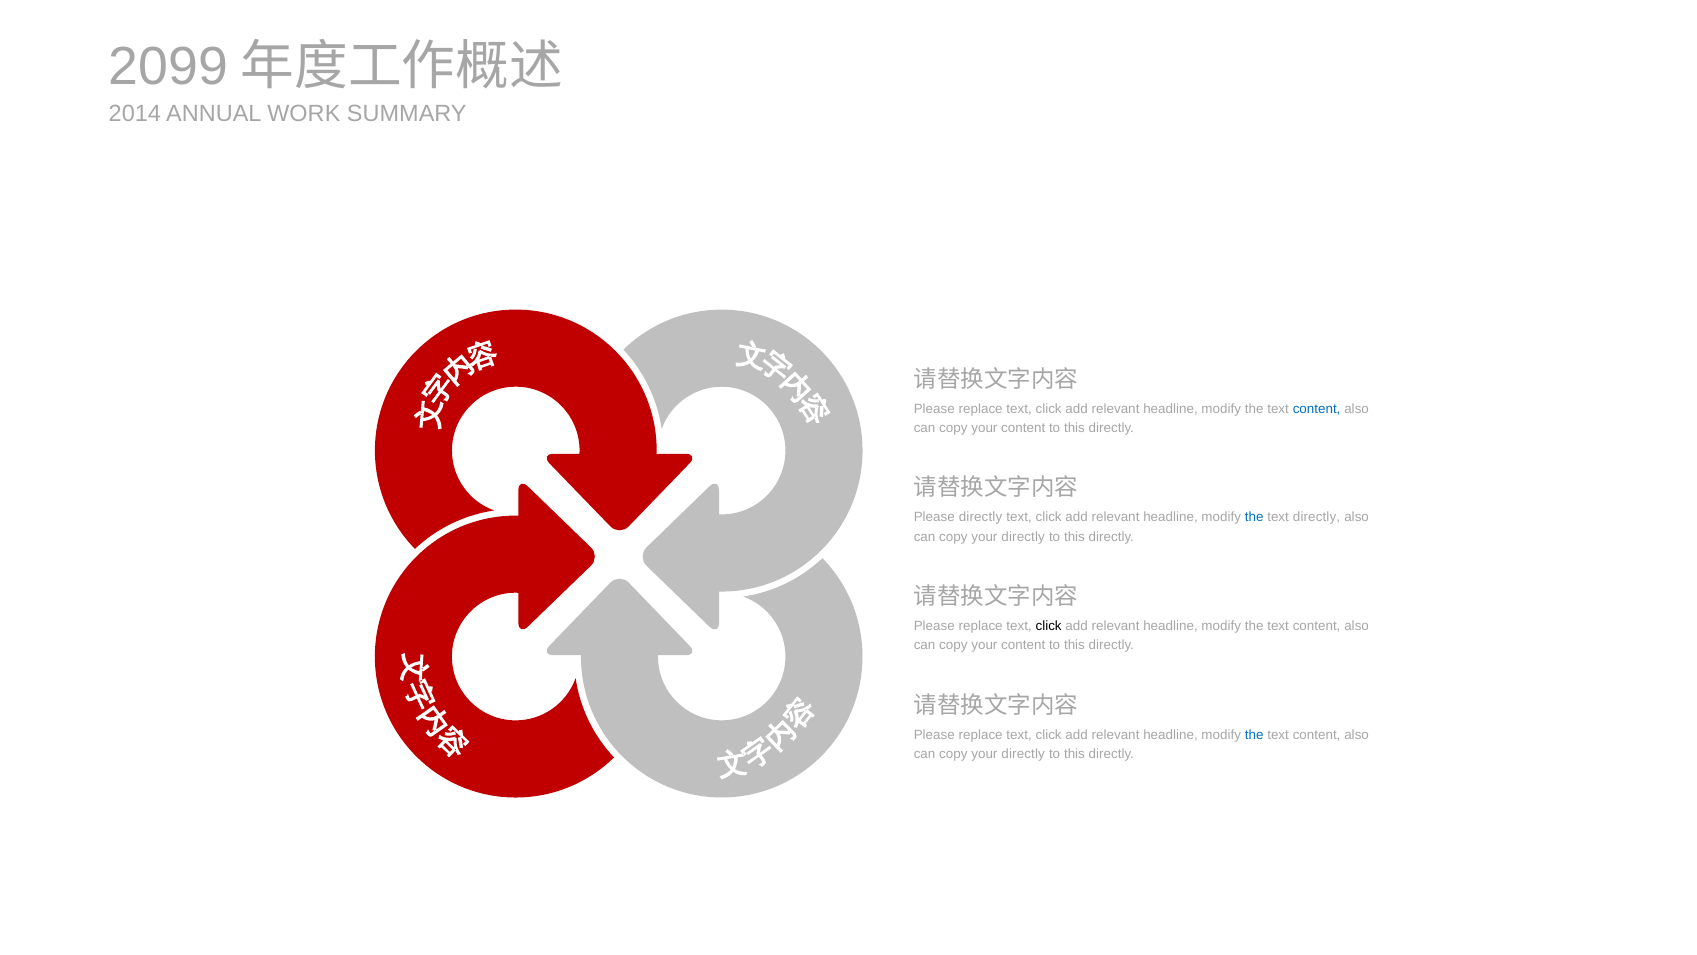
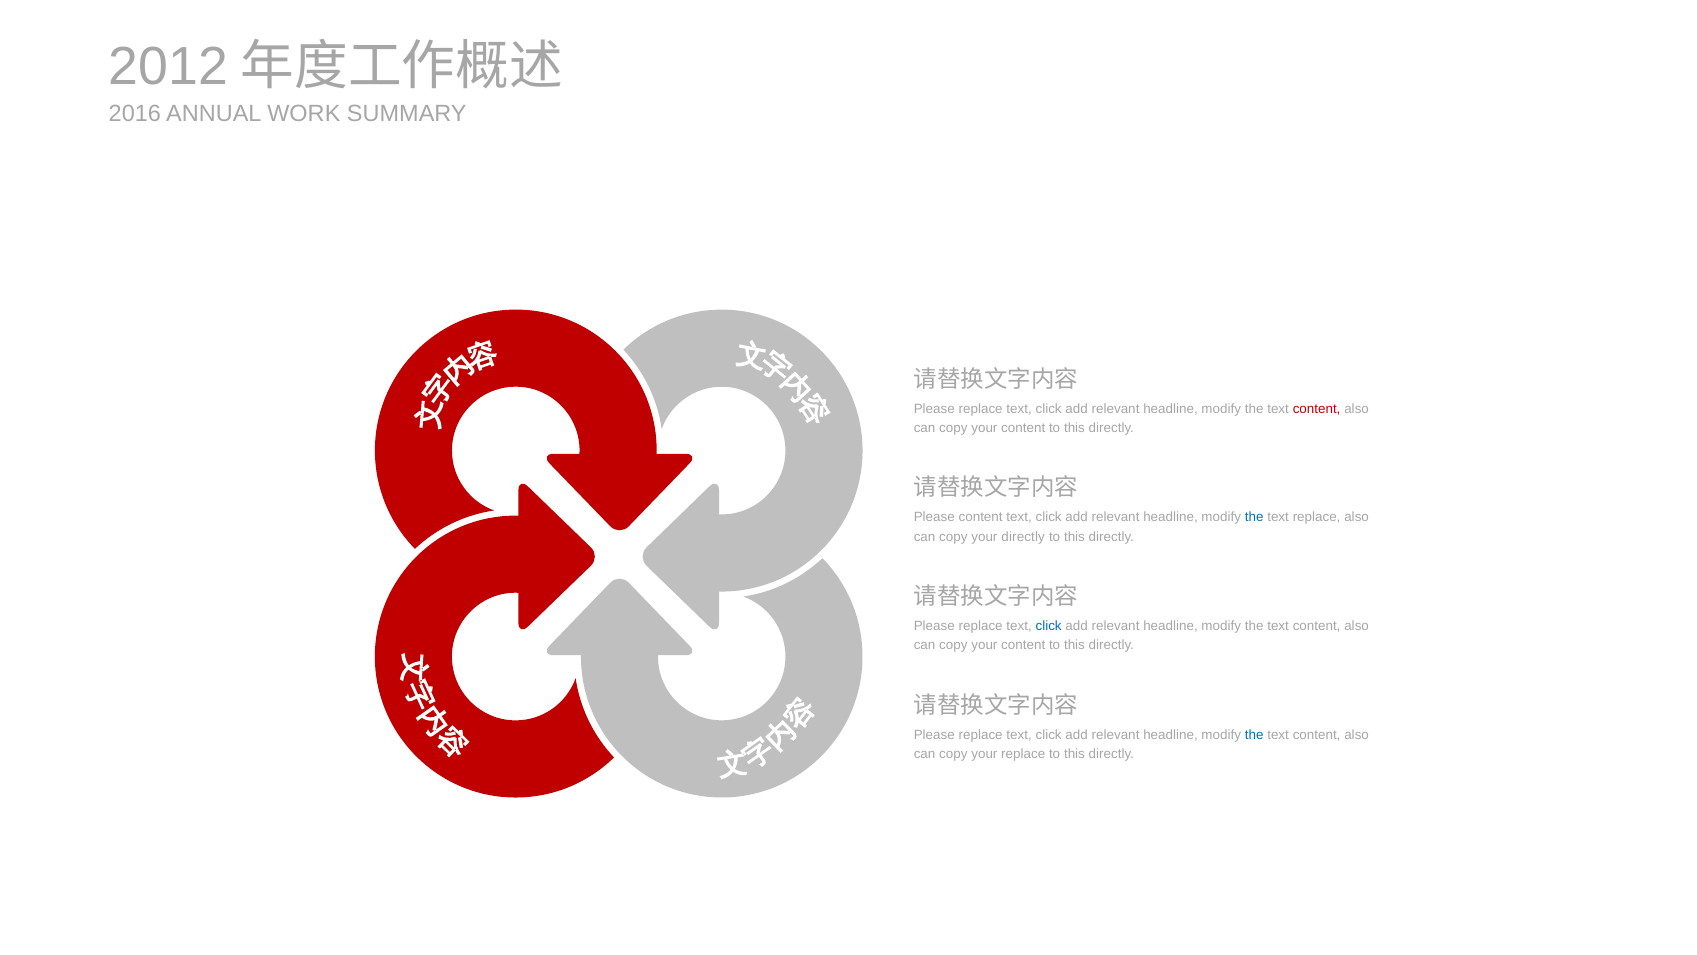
2099: 2099 -> 2012 (168, 67)
2014: 2014 -> 2016 (135, 114)
content colour: blue -> red (1317, 408)
Please directly: directly -> content (981, 517)
text directly: directly -> replace (1317, 517)
click colour: black -> blue (1049, 626)
directly: directly -> replace (1023, 754)
